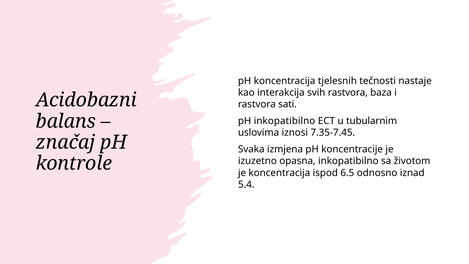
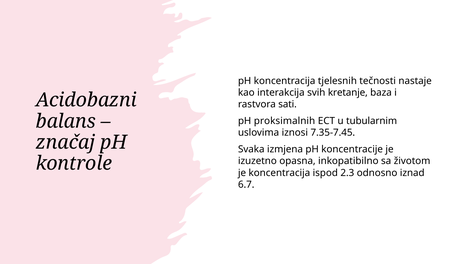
svih rastvora: rastvora -> kretanje (348, 92)
pH inkopatibilno: inkopatibilno -> proksimalnih (285, 121)
6.5: 6.5 -> 2.3 (347, 173)
5.4: 5.4 -> 6.7 (246, 184)
